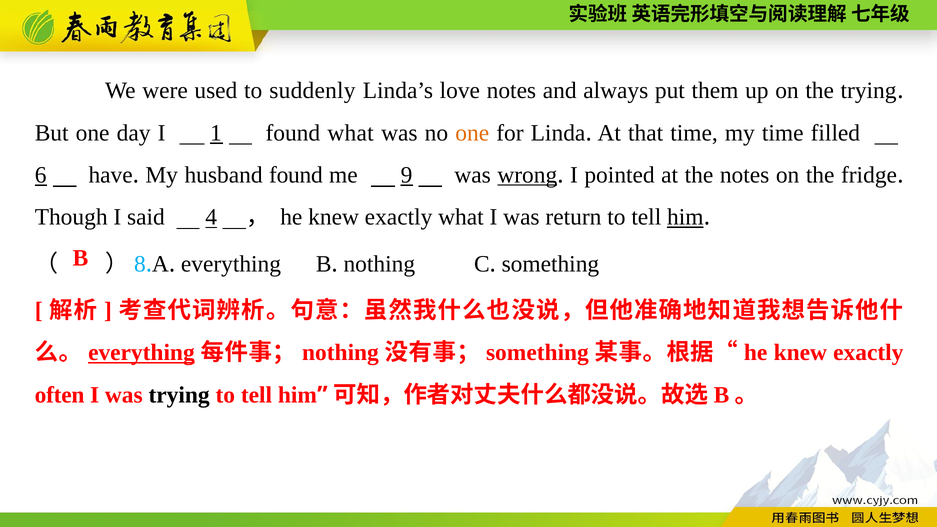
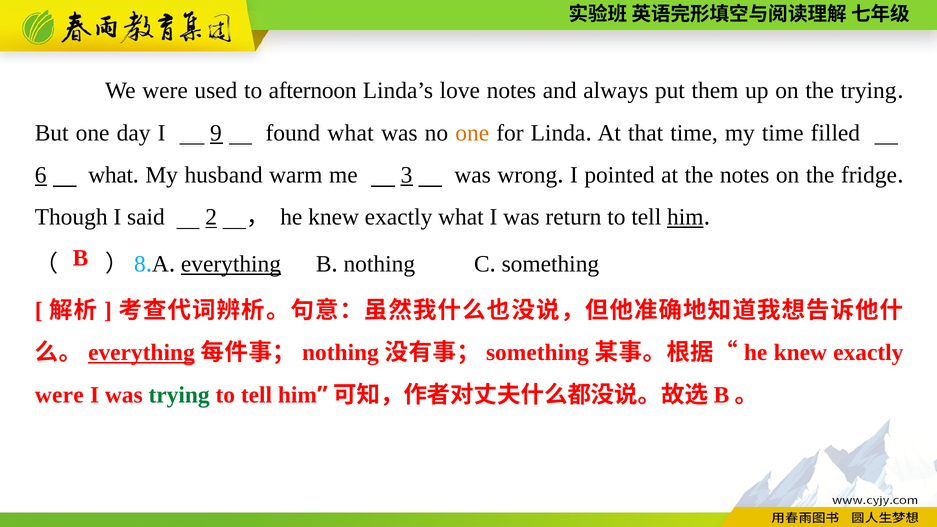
suddenly: suddenly -> afternoon (313, 91)
1: 1 -> 9 (216, 133)
6 have: have -> what (111, 175)
husband found: found -> warm (296, 175)
9: 9 -> 3 (407, 175)
wrong underline: present -> none (527, 175)
4: 4 -> 2 (211, 217)
everything underline: none -> present (231, 264)
often: often -> were (59, 395)
trying colour: black -> green (179, 395)
